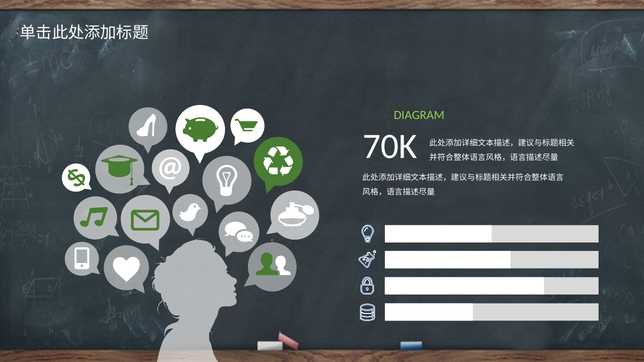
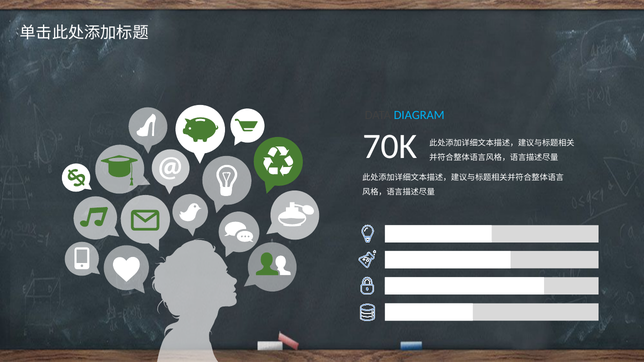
DIAGRAM colour: light green -> light blue (419, 115)
